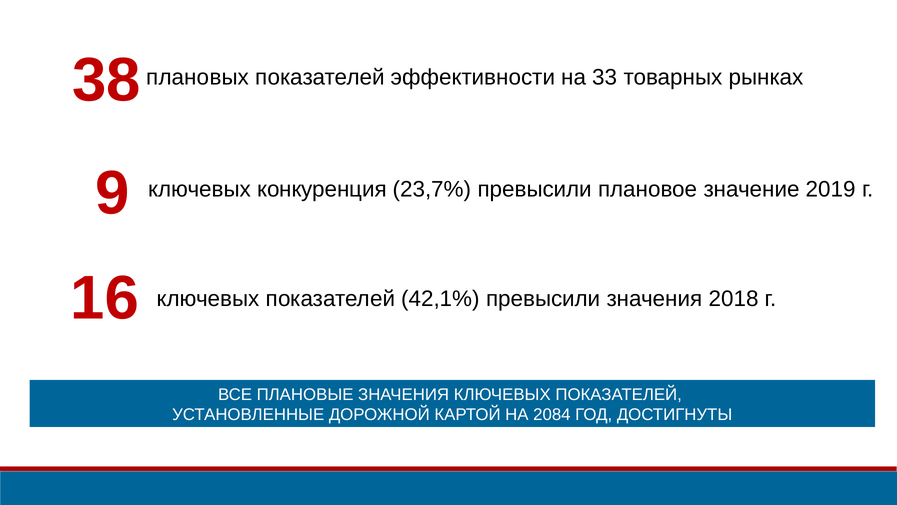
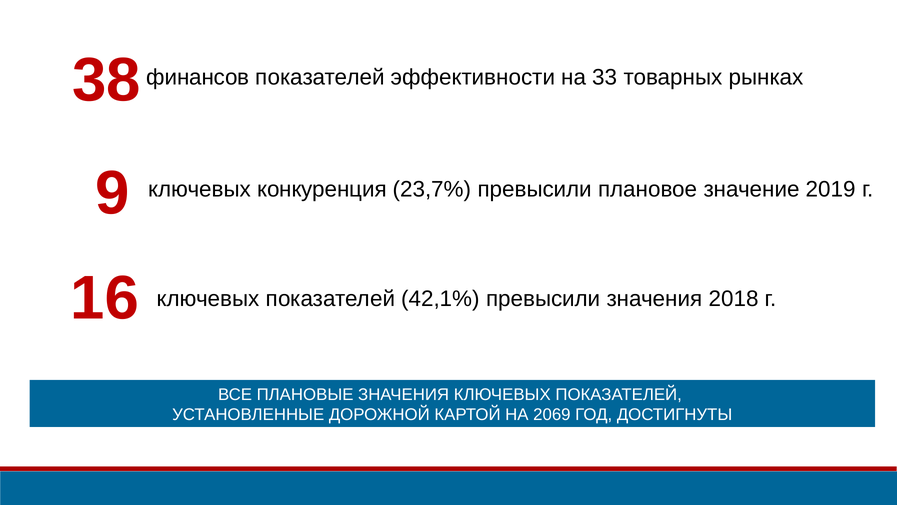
плановых: плановых -> финансов (198, 77)
2084: 2084 -> 2069 (552, 414)
